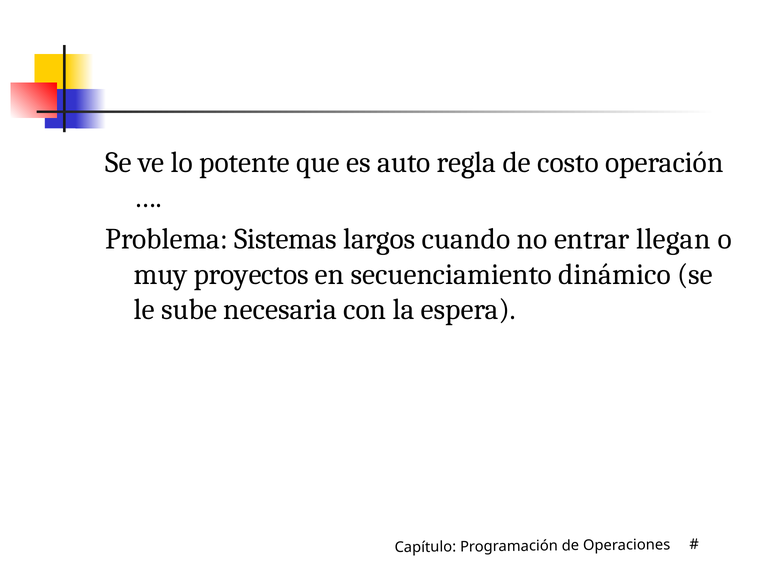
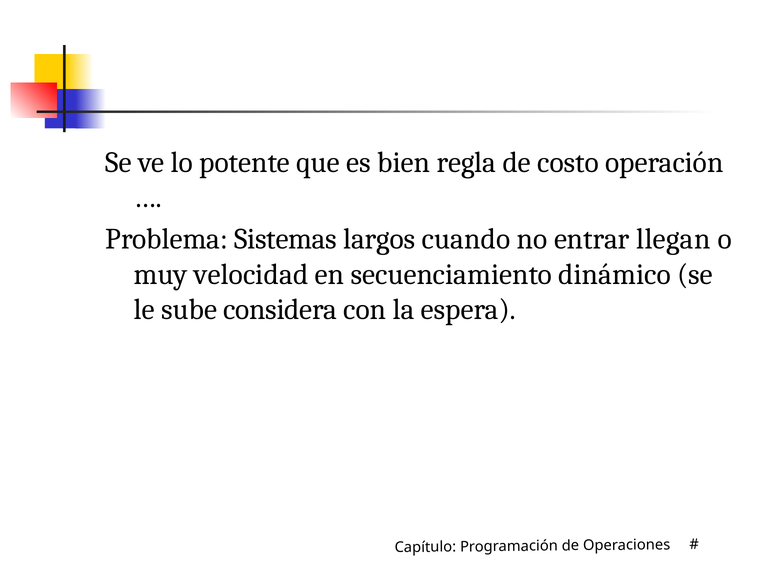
auto: auto -> bien (404, 162)
proyectos: proyectos -> velocidad (251, 274)
necesaria: necesaria -> considera (280, 310)
